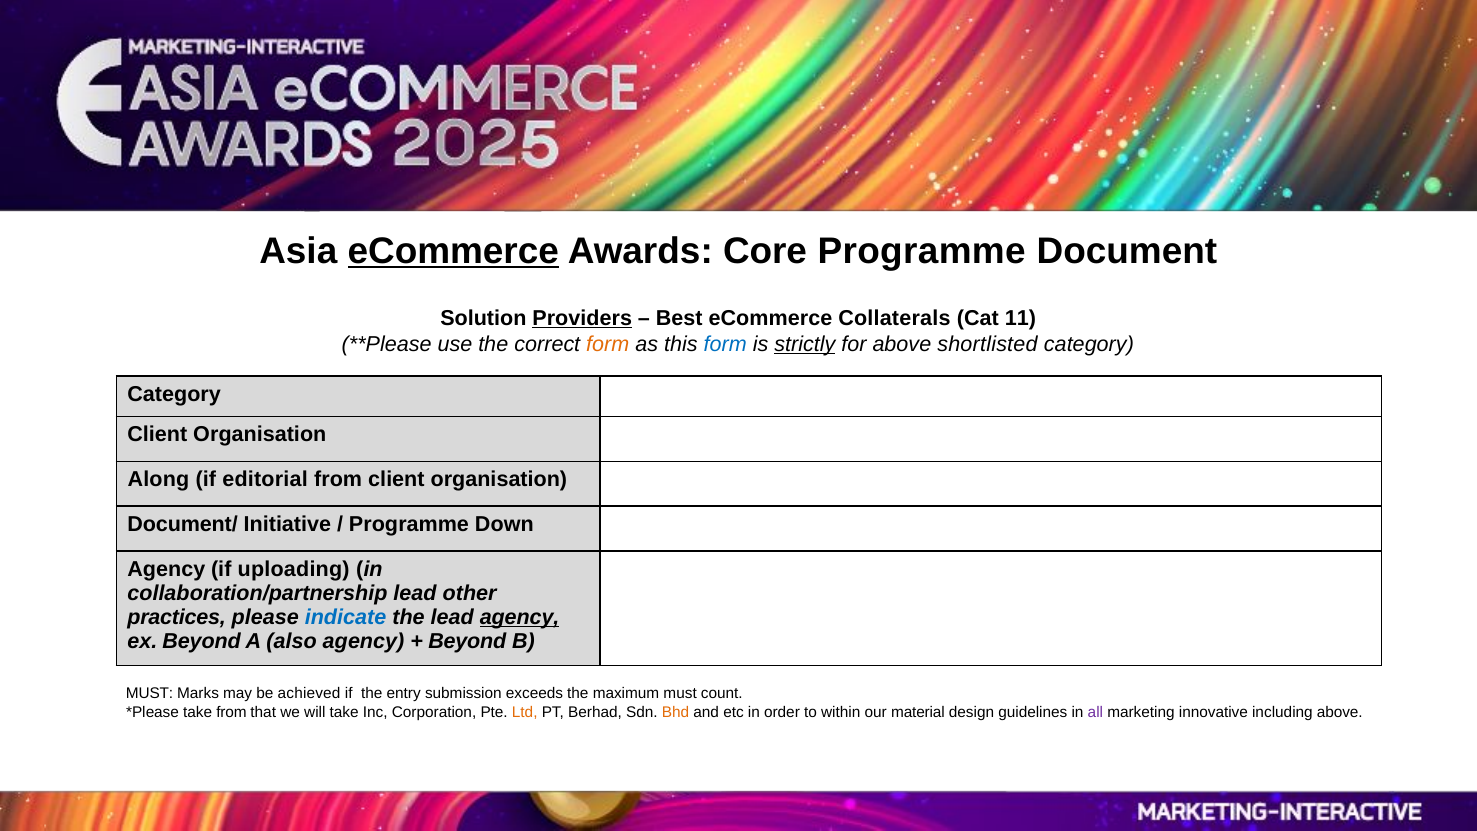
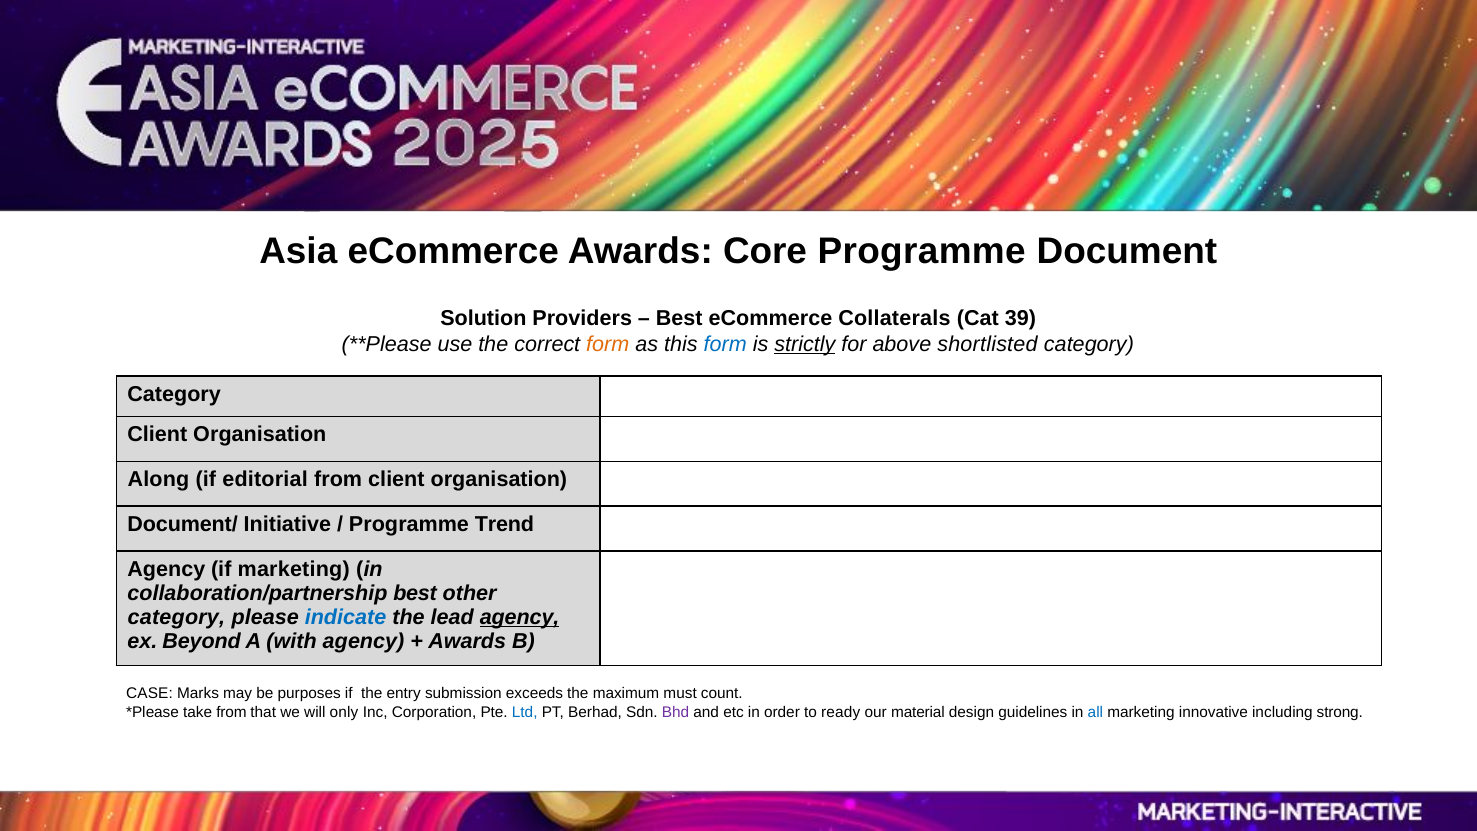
eCommerce underline: present -> none (453, 251)
Providers underline: present -> none (582, 318)
11: 11 -> 39 (1020, 318)
Down: Down -> Trend (504, 524)
if uploading: uploading -> marketing (294, 569)
collaboration/partnership lead: lead -> best (415, 593)
practices: practices -> category (176, 617)
also: also -> with (292, 642)
Beyond: Beyond -> Awards (467, 642)
MUST: MUST -> CASE (149, 693)
achieved: achieved -> purposes (309, 693)
will take: take -> only (344, 712)
Ltd colour: orange -> blue (525, 712)
Bhd colour: orange -> purple (676, 712)
within: within -> ready (841, 712)
all colour: purple -> blue (1095, 712)
including above: above -> strong (1340, 712)
